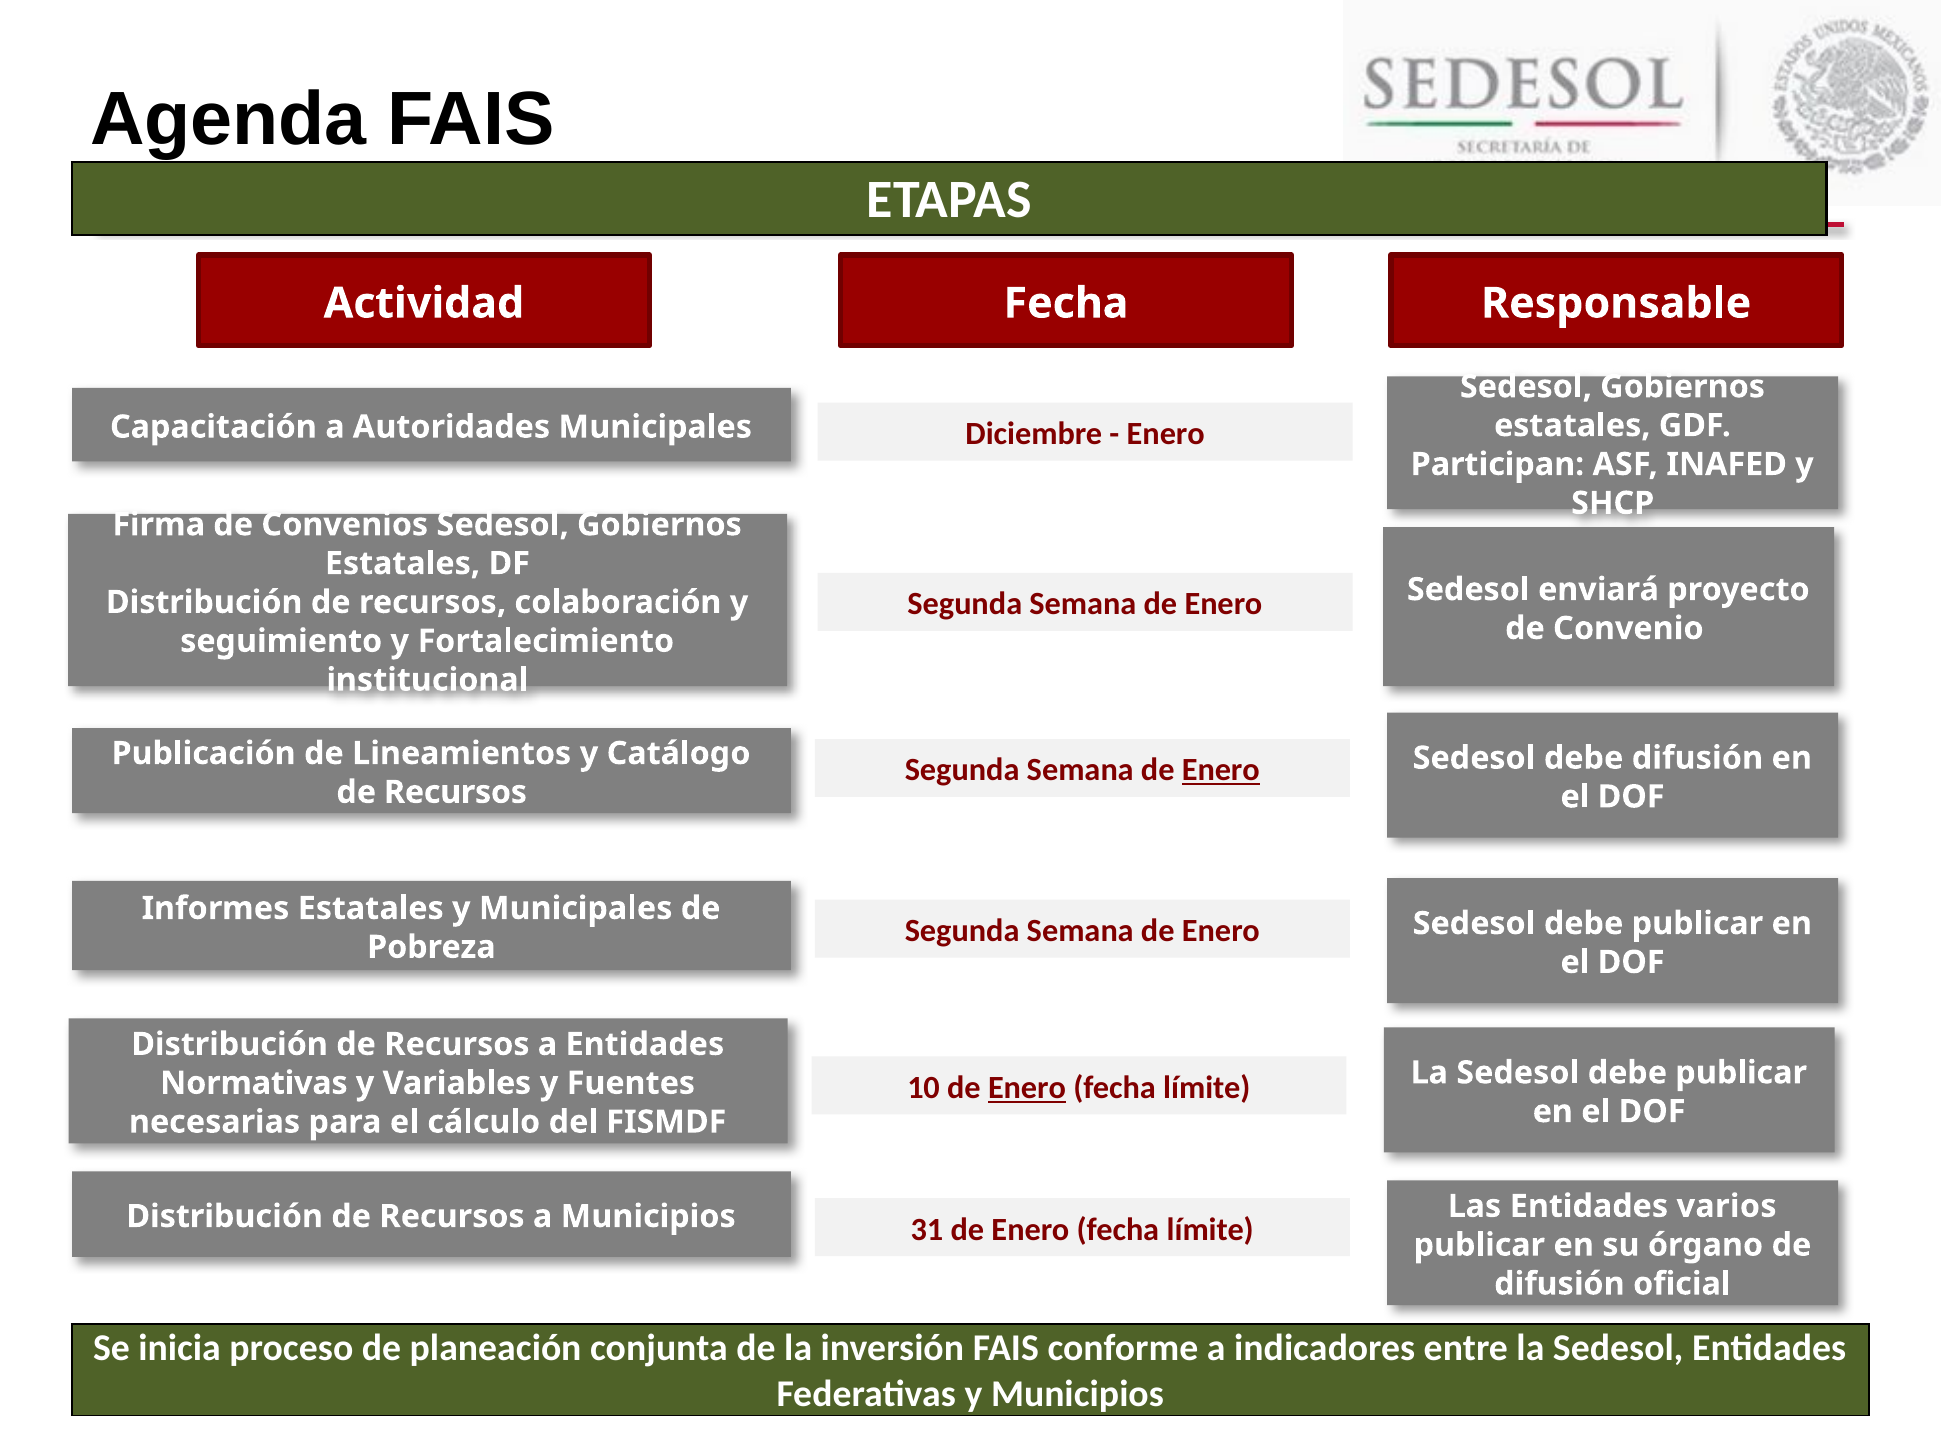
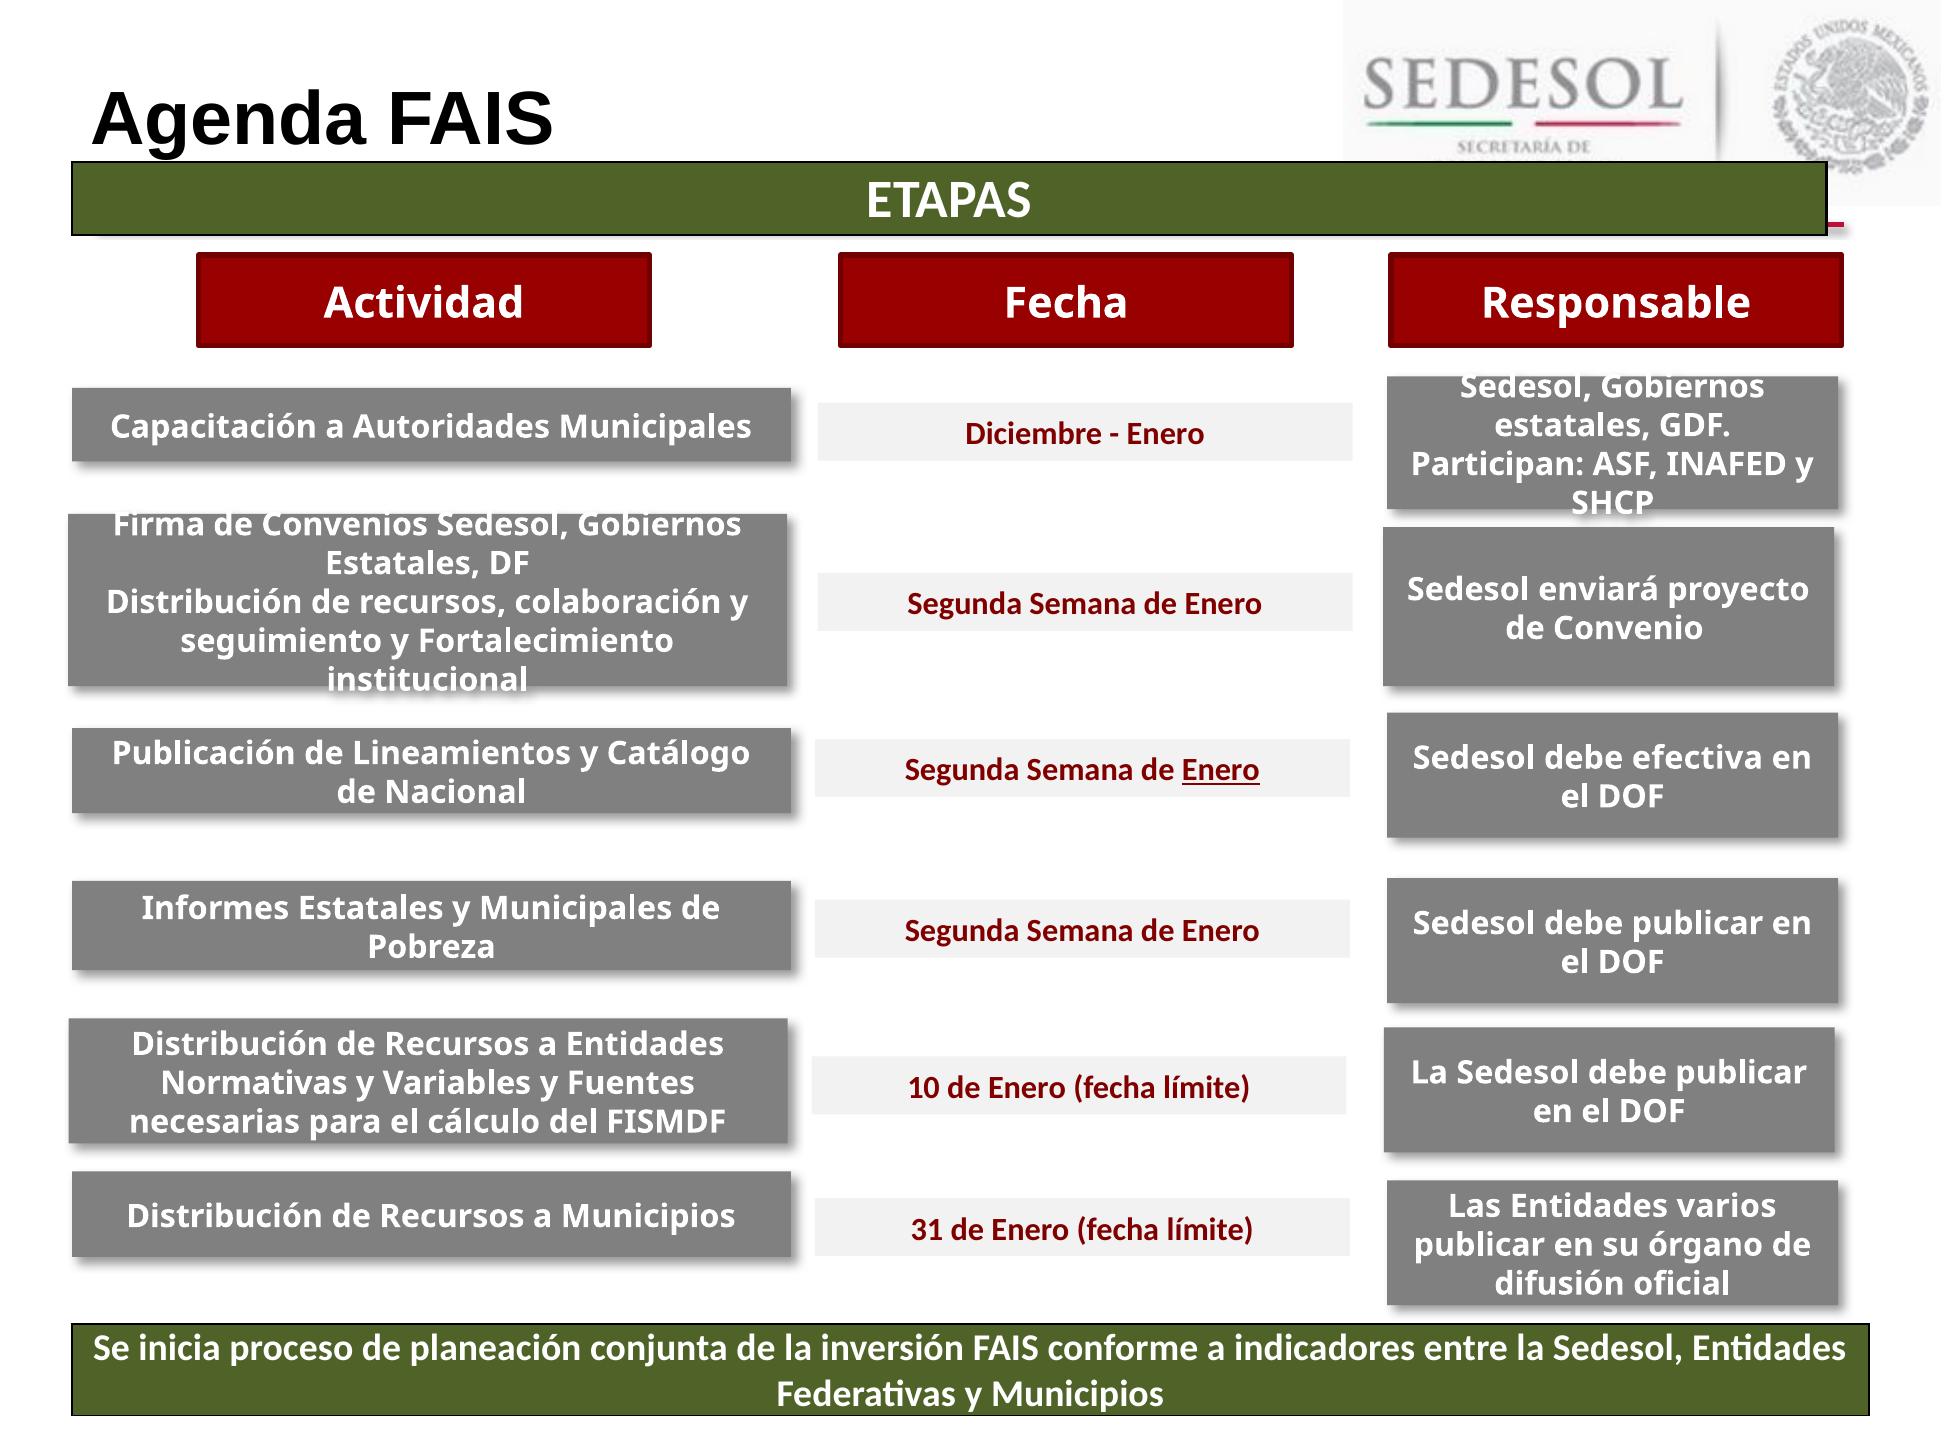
debe difusión: difusión -> efectiva (1697, 758)
Recursos: Recursos -> Nacional (455, 792)
Enero underline: present -> none (1027, 1087)
